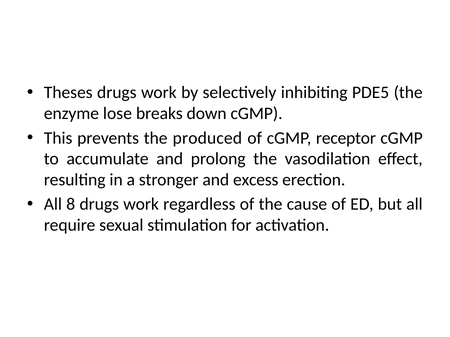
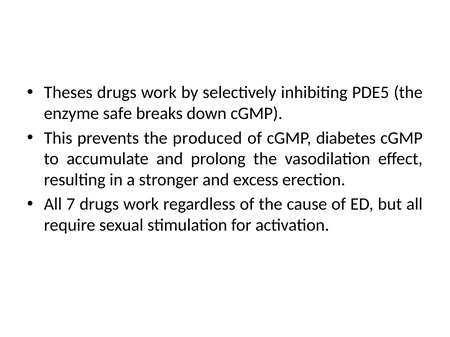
lose: lose -> safe (118, 114)
receptor: receptor -> diabetes (346, 138)
8: 8 -> 7 (71, 205)
